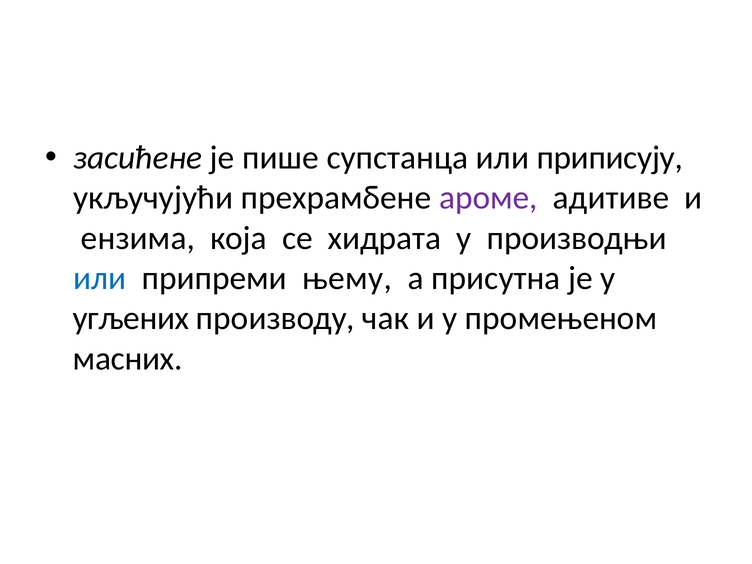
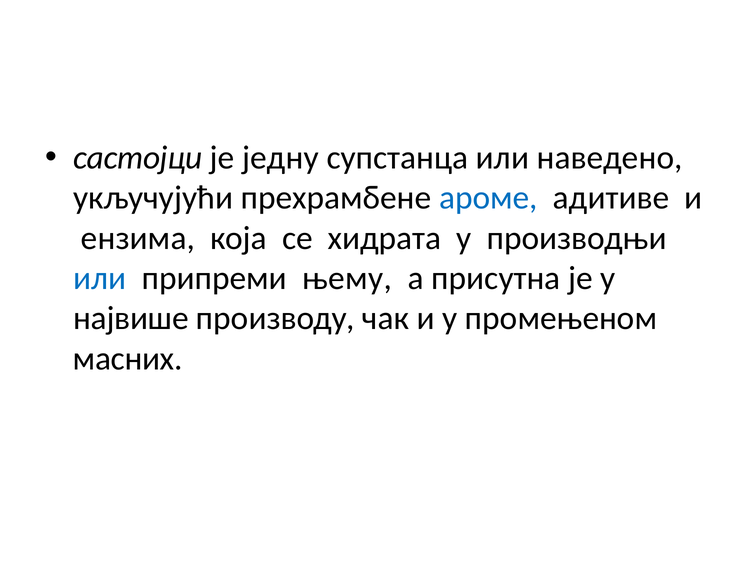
зaсићeнe: зaсићeнe -> сaстojци (138, 158)
пише: пише -> једну (280, 158)
приписују: приписују -> наведено (610, 158)
ароме colour: purple -> blue (488, 198)
угљених: угљених -> највише (131, 318)
